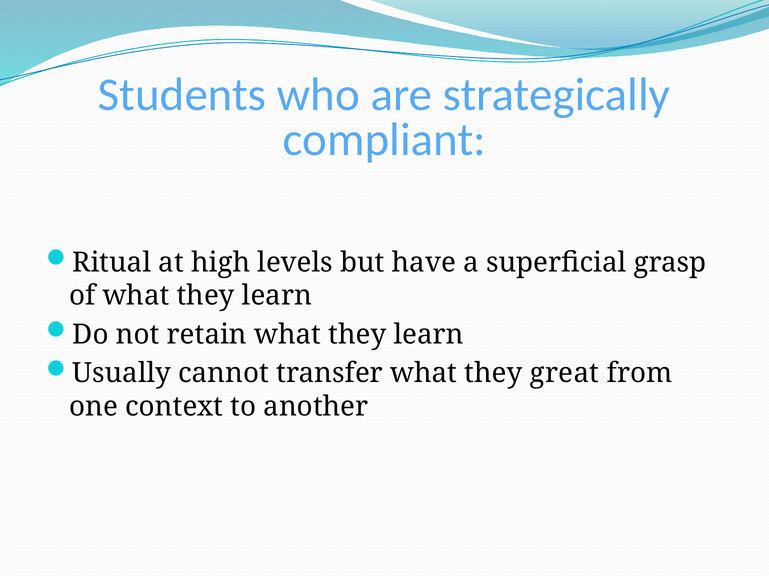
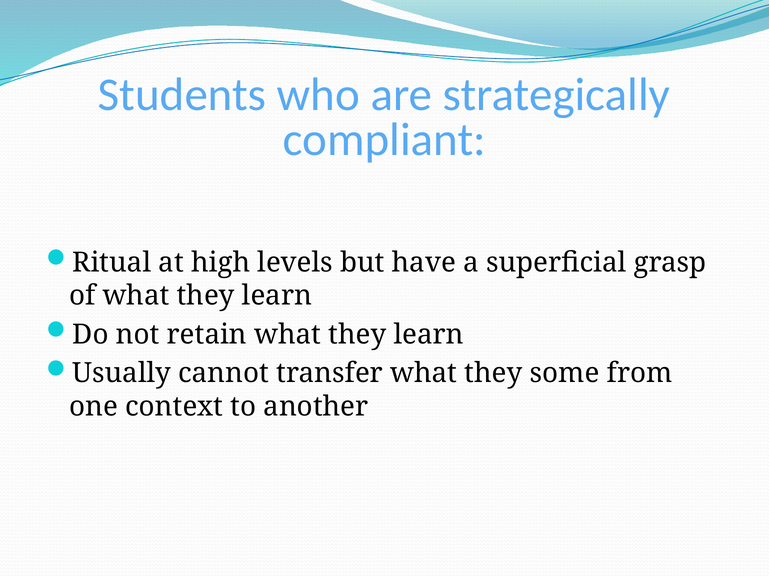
great: great -> some (565, 374)
